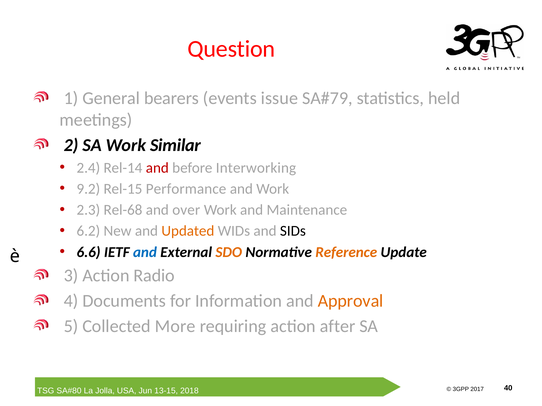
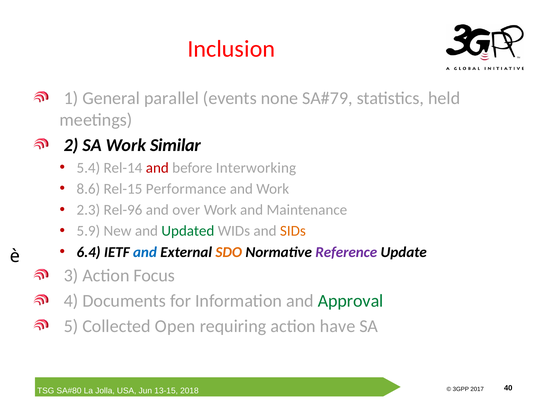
Question: Question -> Inclusion (231, 49)
bearers: bearers -> parallel (171, 98)
issue: issue -> none (280, 98)
2.4: 2.4 -> 5.4 (88, 168)
9.2: 9.2 -> 8.6 (88, 189)
Rel-68: Rel-68 -> Rel-96 (123, 210)
6.2: 6.2 -> 5.9 (88, 231)
Updated colour: orange -> green (188, 231)
SIDs colour: black -> orange (293, 231)
6.6: 6.6 -> 6.4 (89, 252)
Reference colour: orange -> purple (346, 252)
Radio: Radio -> Focus (154, 276)
Approval colour: orange -> green (351, 301)
More: More -> Open (175, 327)
after: after -> have (338, 327)
